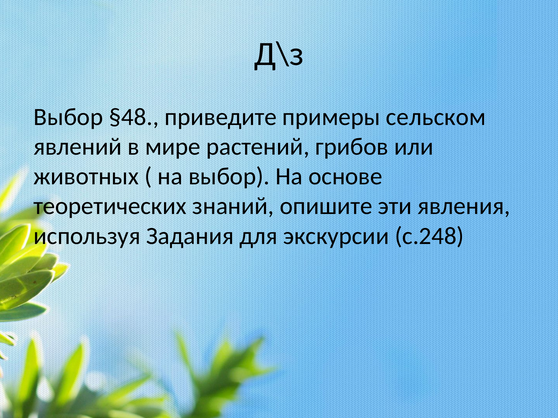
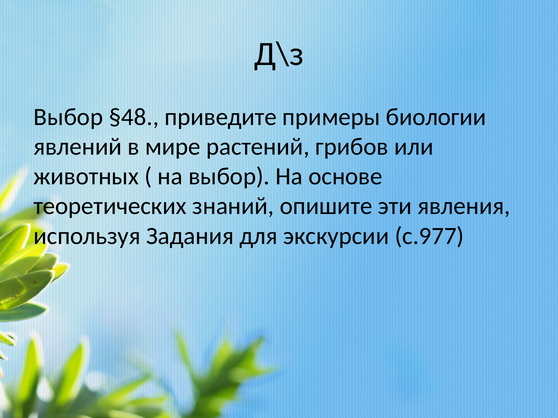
сельском: сельском -> биологии (436, 117)
с.248: с.248 -> с.977 (429, 236)
